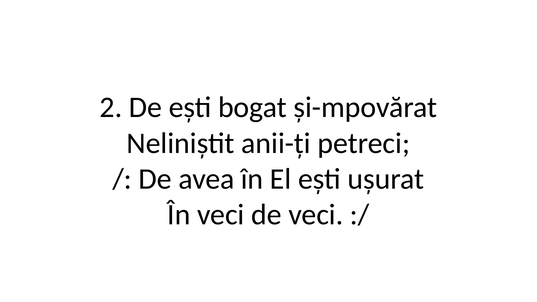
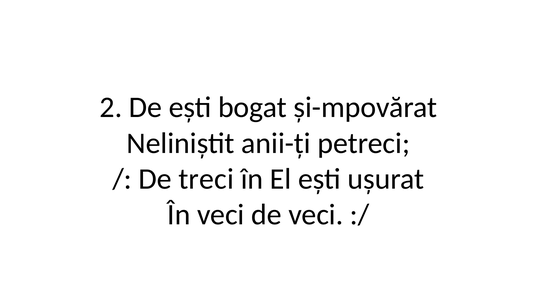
avea: avea -> treci (206, 179)
